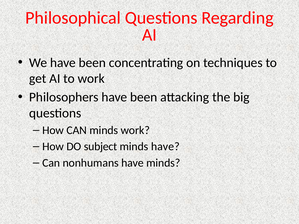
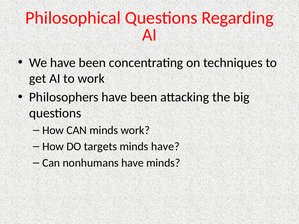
subject: subject -> targets (100, 147)
